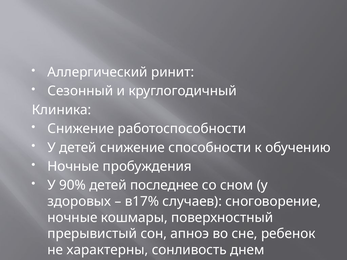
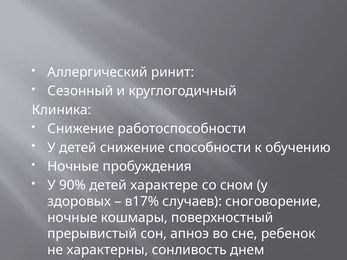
последнее: последнее -> характере (164, 185)
